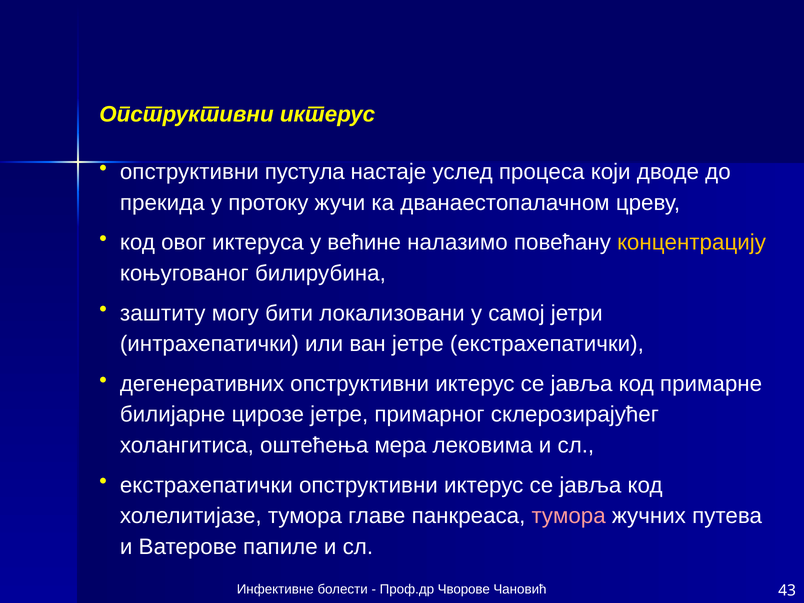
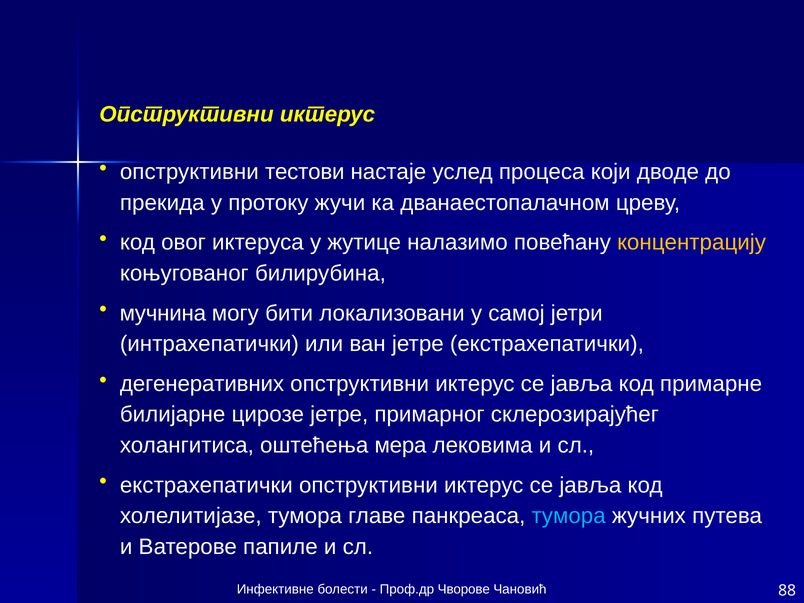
пустула: пустула -> тестови (305, 172)
већине: већине -> жутице (364, 243)
заштиту: заштиту -> мучнина (163, 313)
тумора colour: pink -> light blue (569, 516)
43: 43 -> 88 (787, 591)
